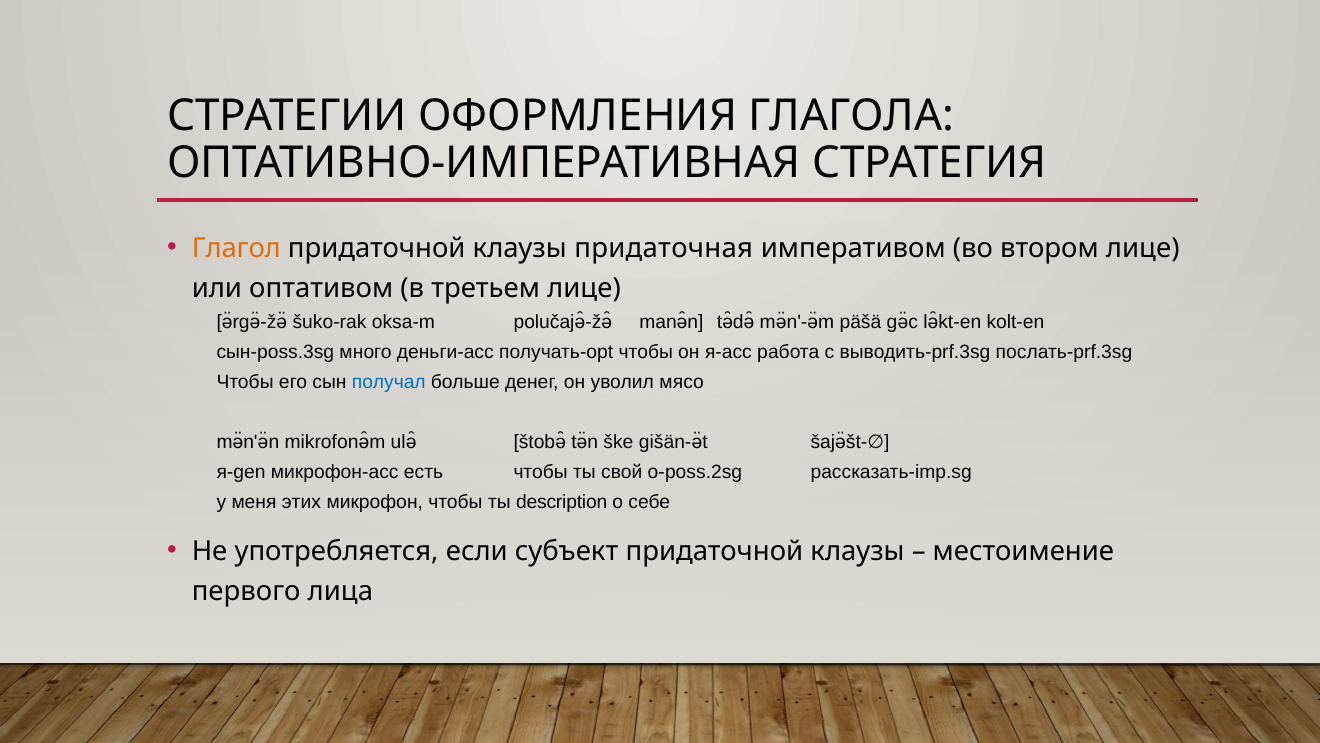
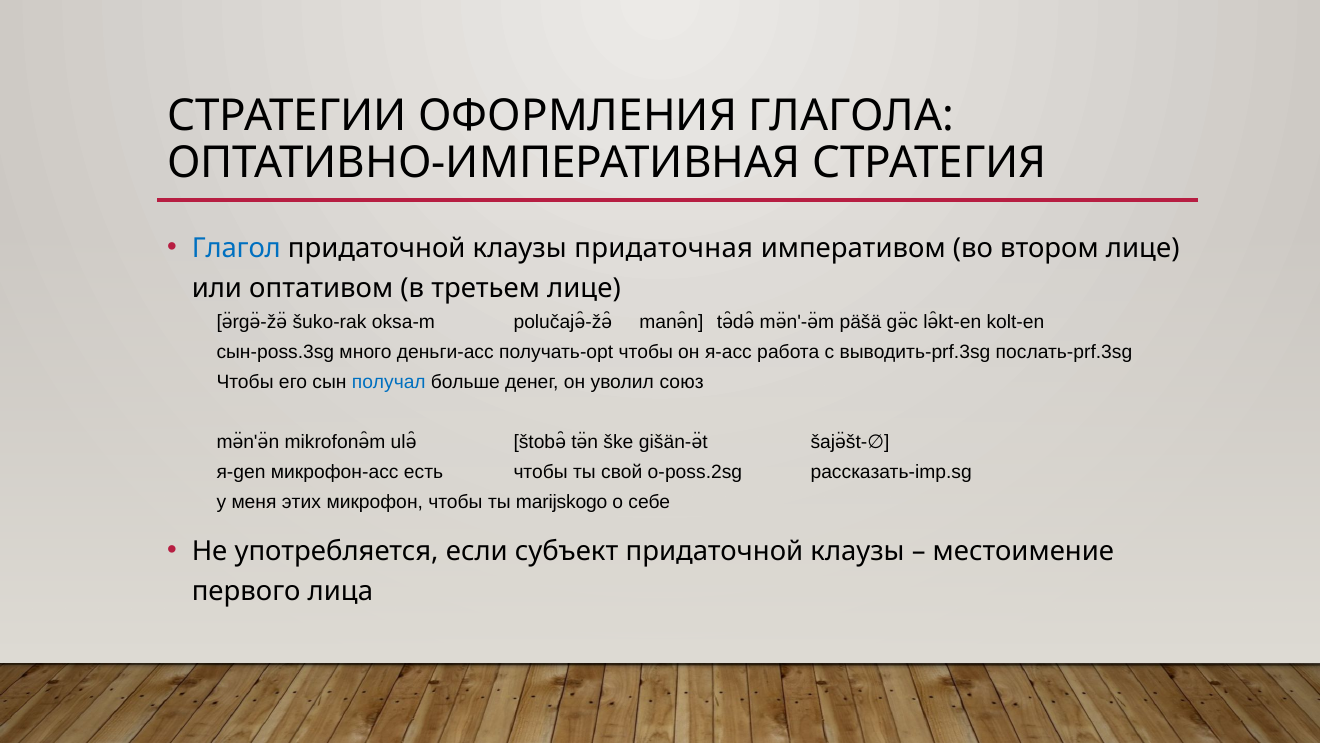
Глагол colour: orange -> blue (236, 248)
мясо: мясо -> союз (682, 382)
description: description -> marijskogo (562, 502)
